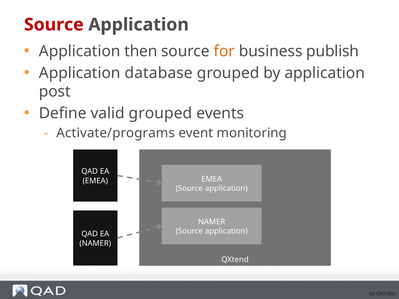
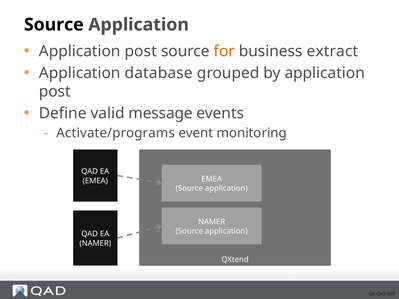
Source colour: red -> black (54, 25)
then: then -> post (141, 51)
publish: publish -> extract (332, 51)
valid grouped: grouped -> message (161, 113)
